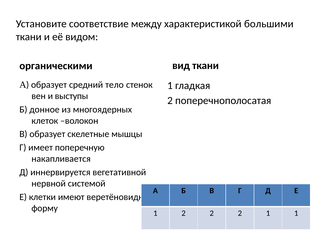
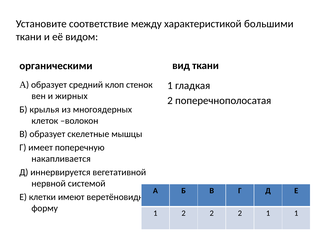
тело: тело -> клоп (115, 85)
выступы: выступы -> жирных (71, 96)
донное: донное -> крылья (44, 110)
